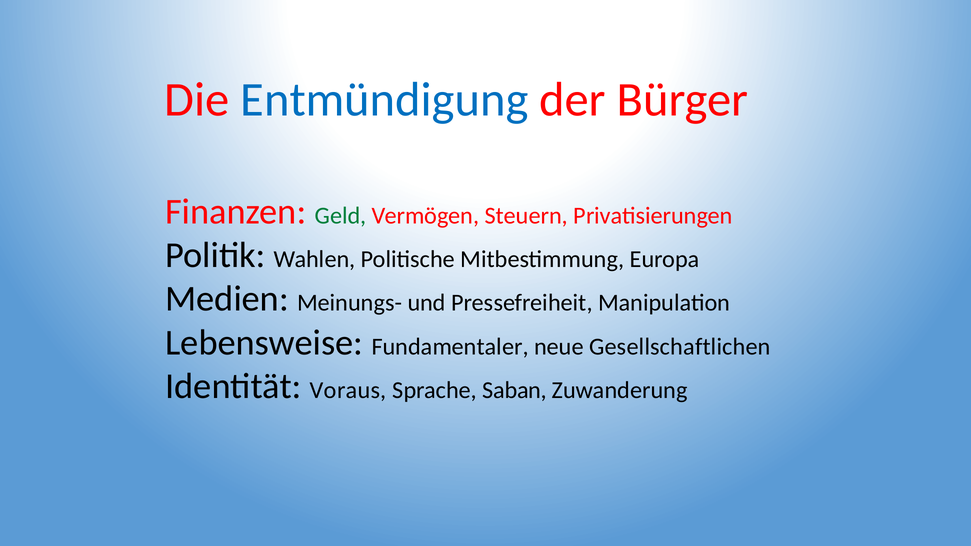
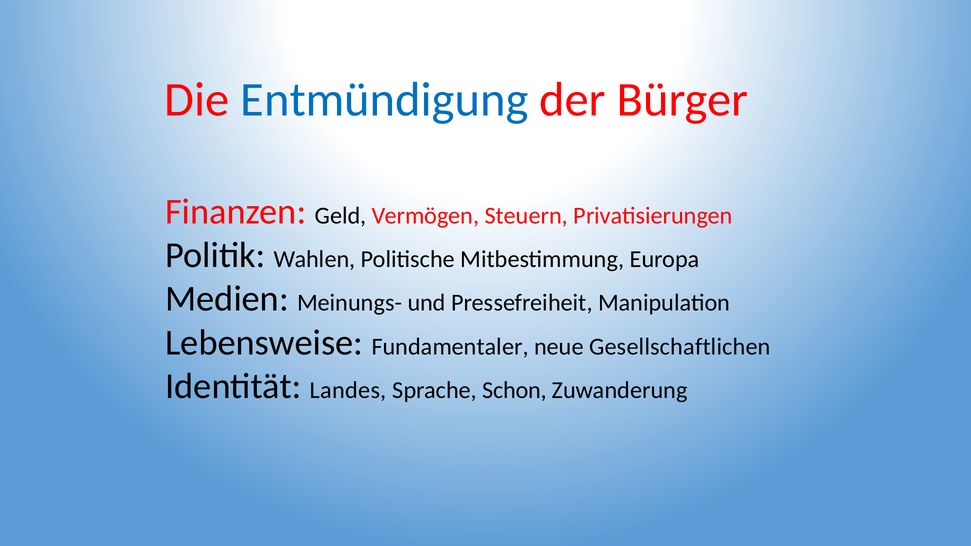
Geld colour: green -> black (341, 216)
Voraus: Voraus -> Landes (348, 390)
Saban: Saban -> Schon (515, 390)
